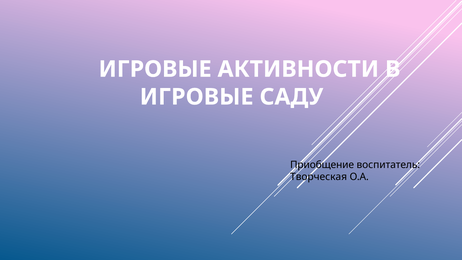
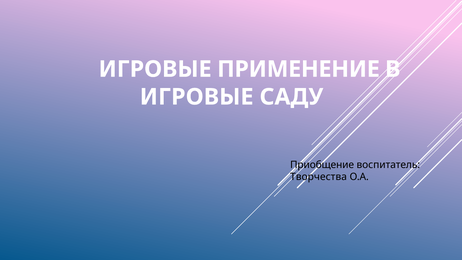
АКТИВНОСТИ: АКТИВНОСТИ -> ПРИМЕНЕНИЕ (298, 69)
Творческая: Творческая -> Творчества (319, 177)
